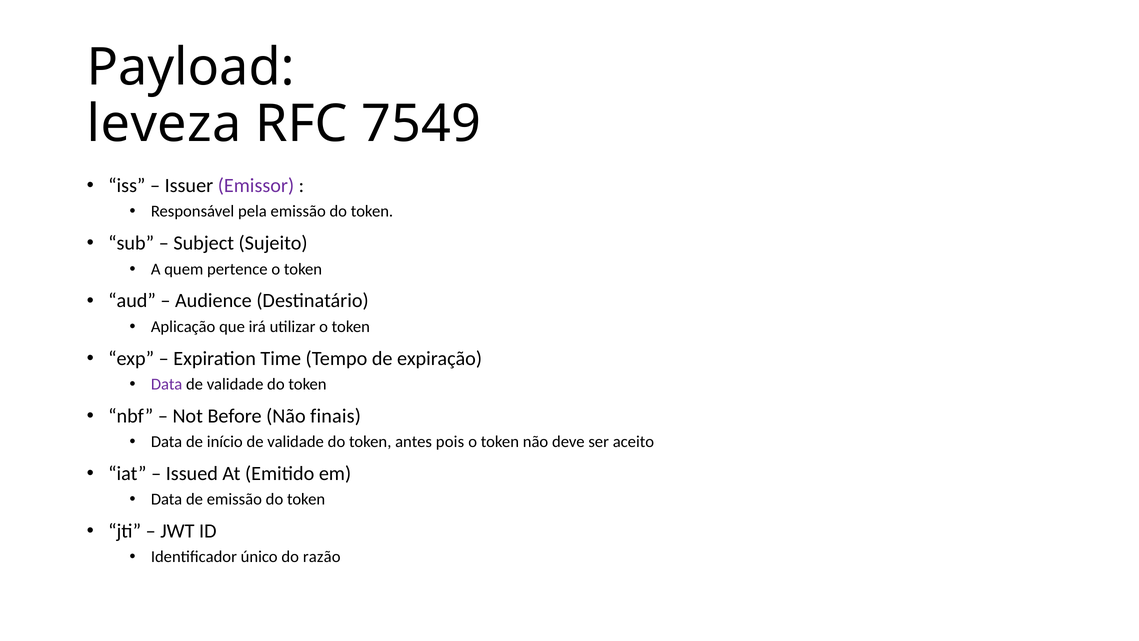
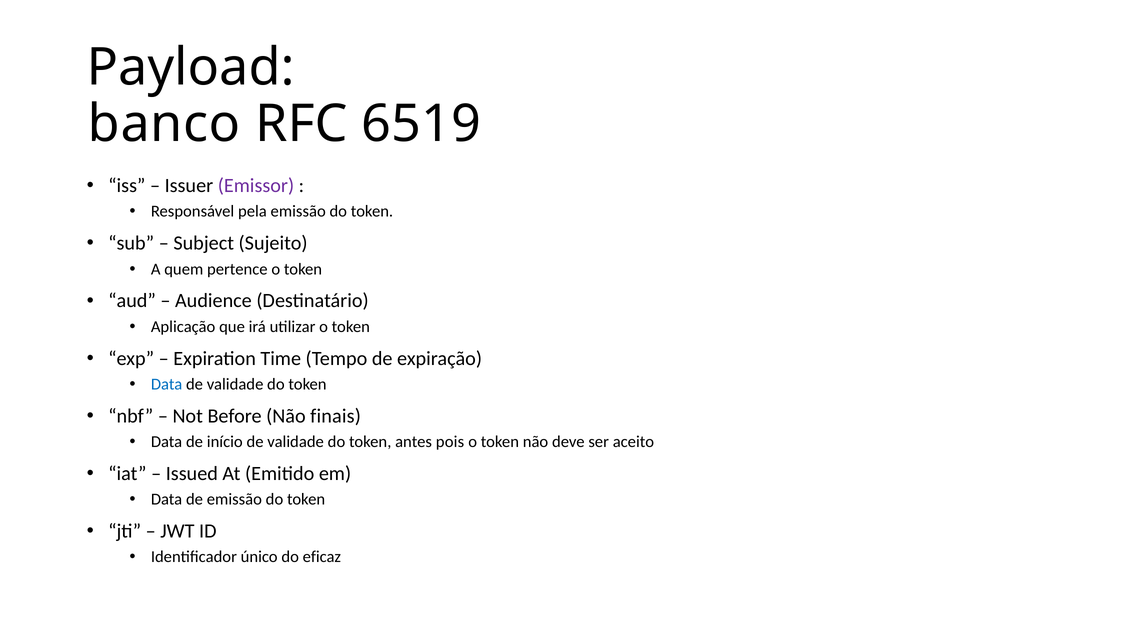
leveza: leveza -> banco (164, 124)
7549: 7549 -> 6519 (421, 124)
Data colour: purple -> blue (167, 384)
razão: razão -> eficaz (322, 557)
